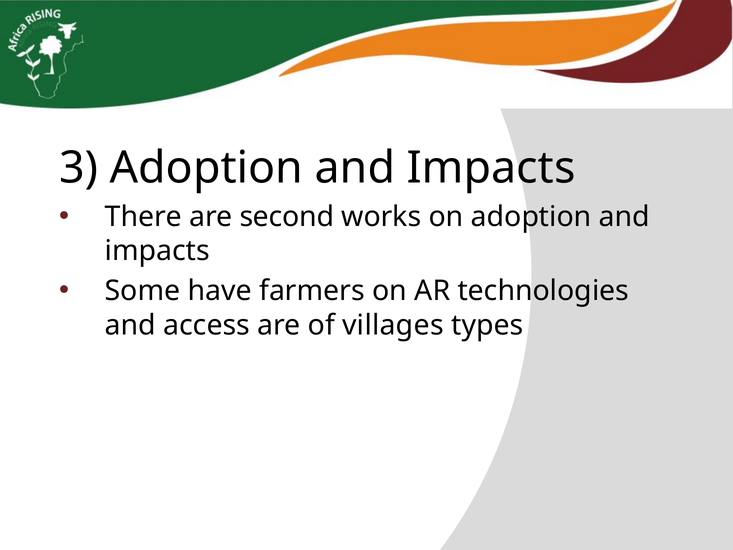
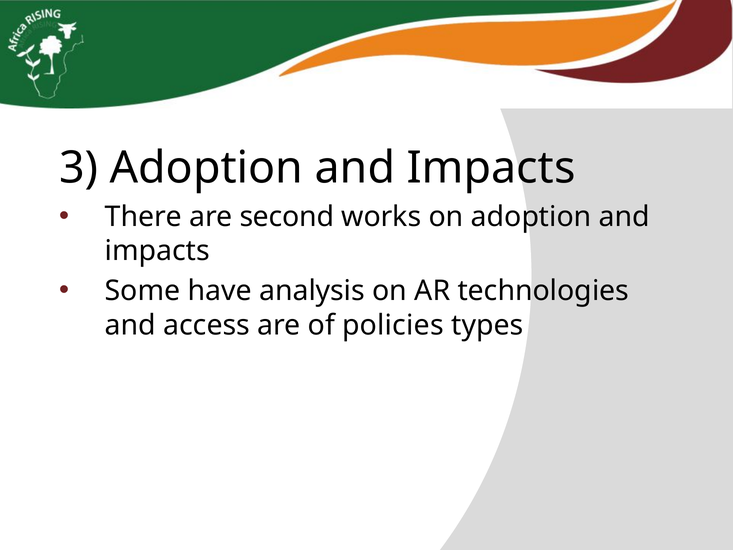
farmers: farmers -> analysis (312, 291)
villages: villages -> policies (393, 325)
